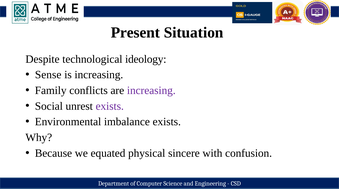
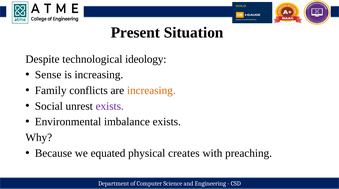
increasing colour: purple -> orange (151, 90)
sincere: sincere -> creates (184, 153)
confusion: confusion -> preaching (249, 153)
